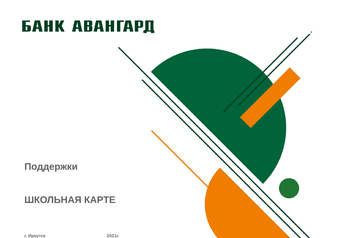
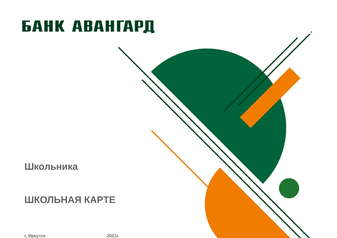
Поддержки: Поддержки -> Школьника (51, 167)
